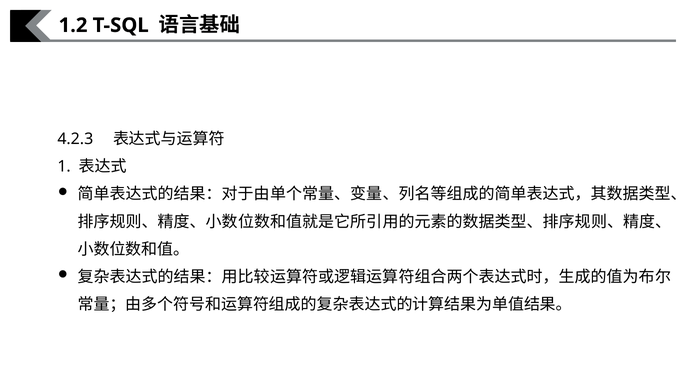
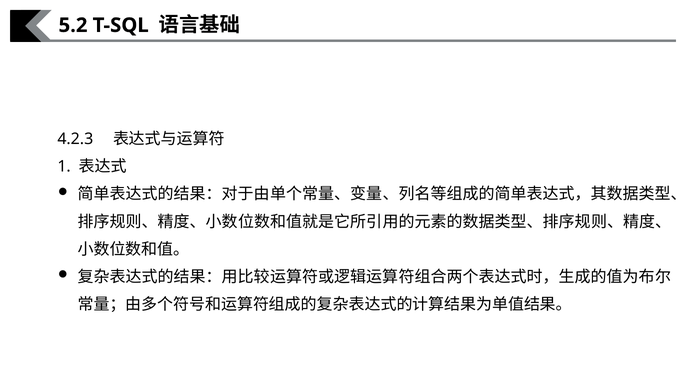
1.2: 1.2 -> 5.2 (73, 25)
